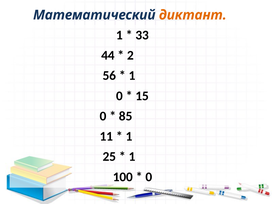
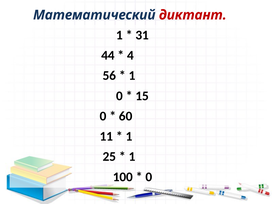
диктант colour: orange -> red (193, 15)
33: 33 -> 31 (142, 35)
2: 2 -> 4 (131, 55)
85: 85 -> 60 (126, 116)
